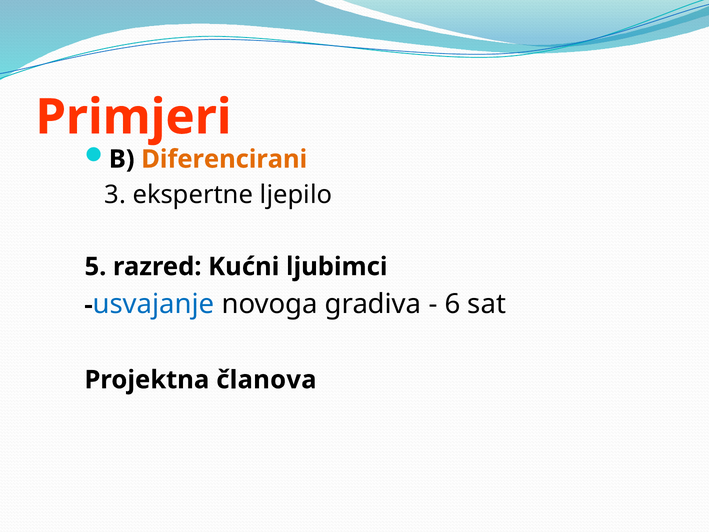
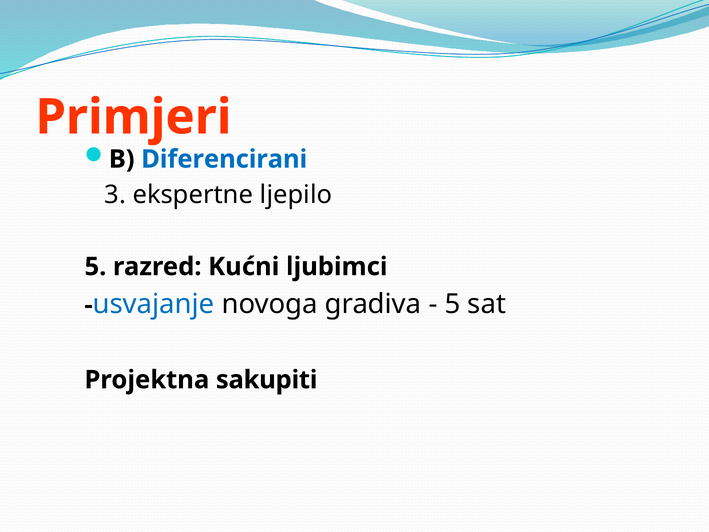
Diferencirani colour: orange -> blue (224, 159)
6: 6 -> 5 (452, 304)
članova: članova -> sakupiti (267, 380)
